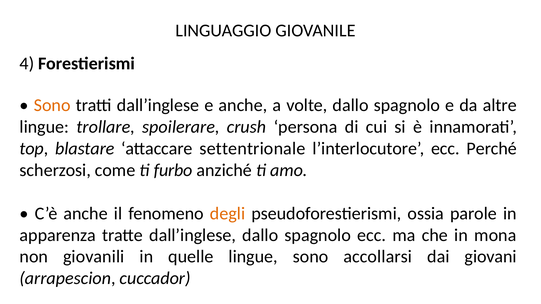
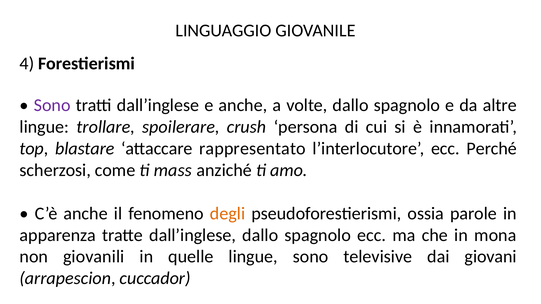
Sono colour: orange -> purple (52, 105)
settentrionale: settentrionale -> rappresentato (252, 149)
furbo: furbo -> mass (173, 170)
accollarsi: accollarsi -> televisive (378, 257)
